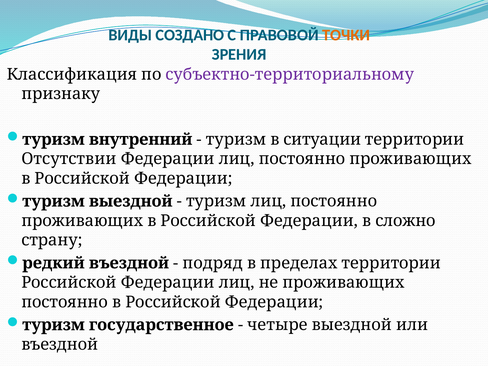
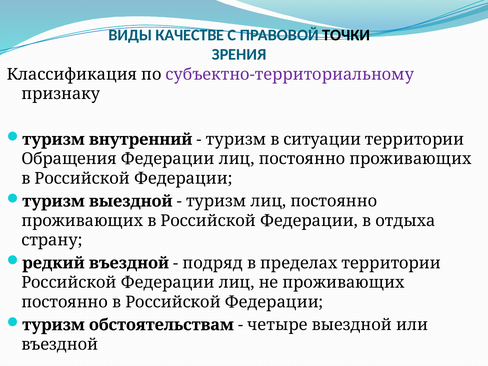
СОЗДАНО: СОЗДАНО -> КАЧЕСТВЕ (190, 35)
ТОЧКИ colour: orange -> black (346, 35)
Отсутствии: Отсутствии -> Обращения (69, 159)
сложно: сложно -> отдыха (405, 221)
государственное: государственное -> обстоятельствам (161, 325)
